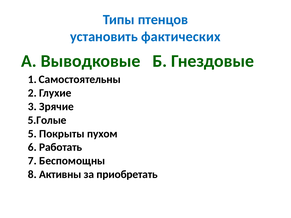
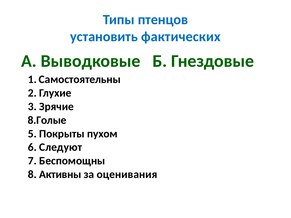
5.Голые: 5.Голые -> 8.Голые (47, 120)
Работать: Работать -> Следуют (61, 147)
приобретать: приобретать -> оценивания (127, 175)
